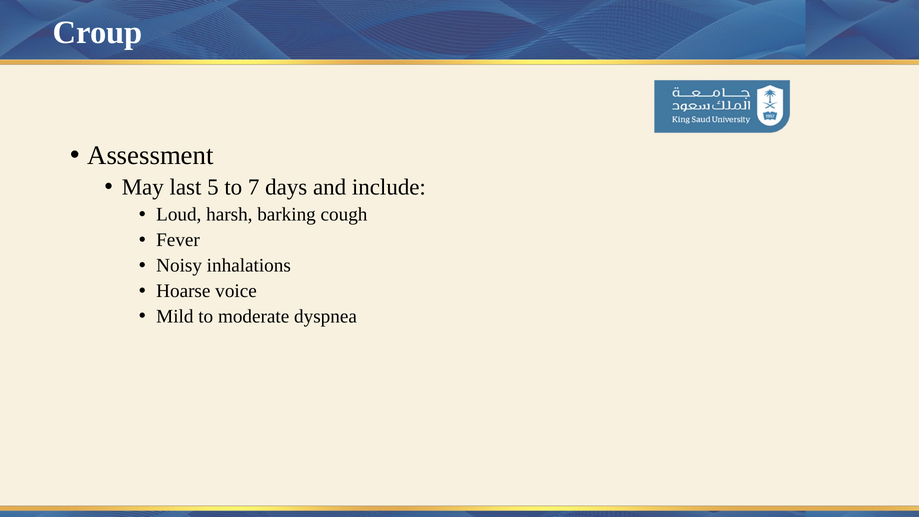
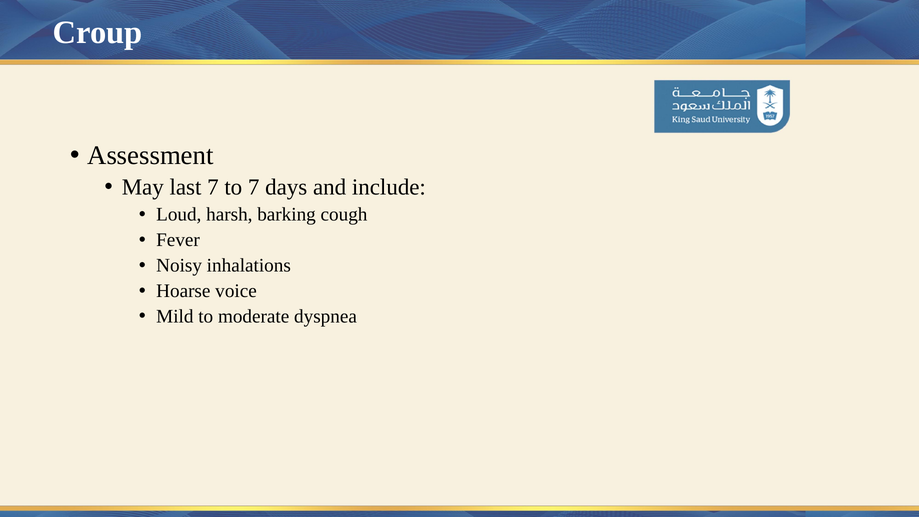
last 5: 5 -> 7 (213, 187)
